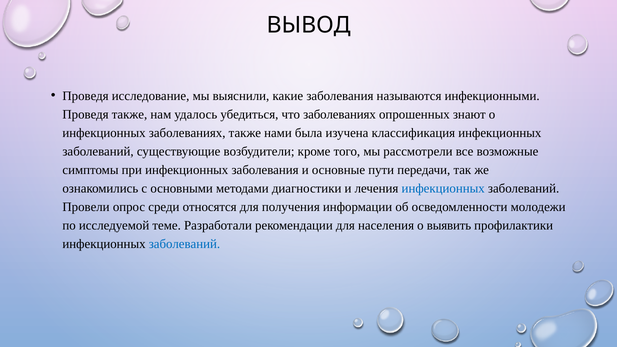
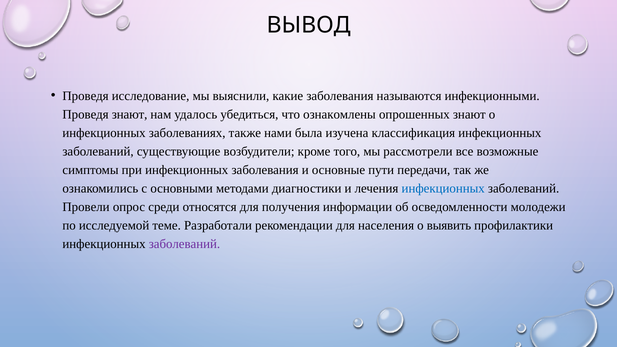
Проведя также: также -> знают (130, 114)
что заболеваниях: заболеваниях -> ознакомлены (339, 114)
заболеваний colour: blue -> purple (184, 244)
